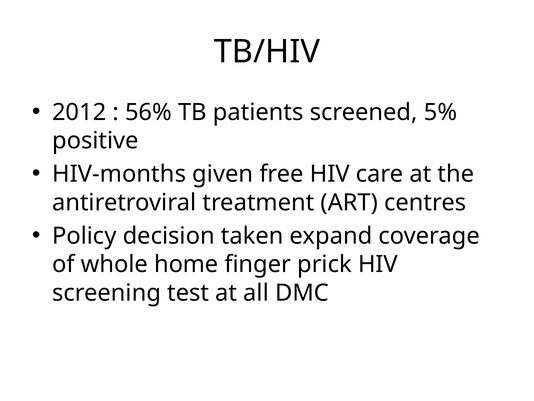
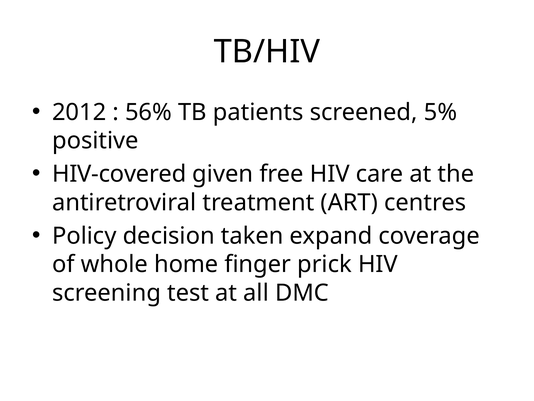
HIV-months: HIV-months -> HIV-covered (119, 174)
